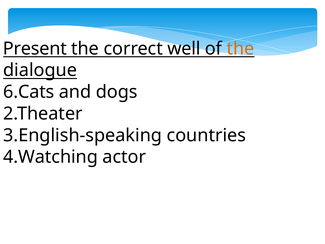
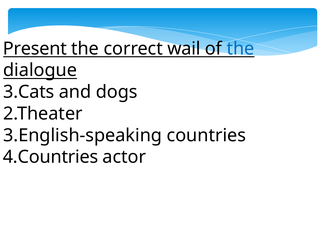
well: well -> wail (184, 49)
the colour: orange -> blue (240, 49)
6.Cats: 6.Cats -> 3.Cats (29, 92)
4.Watching: 4.Watching -> 4.Countries (51, 157)
